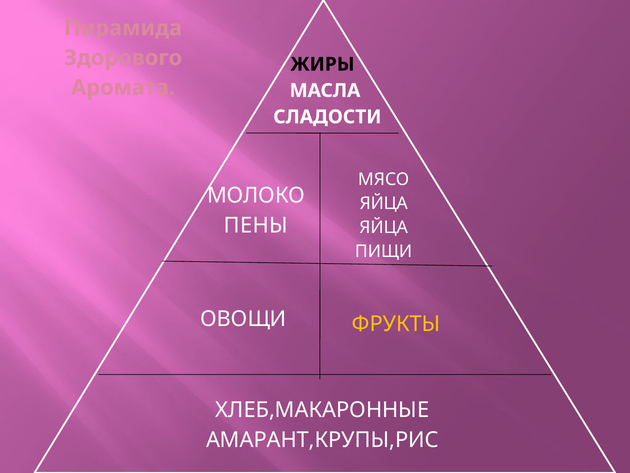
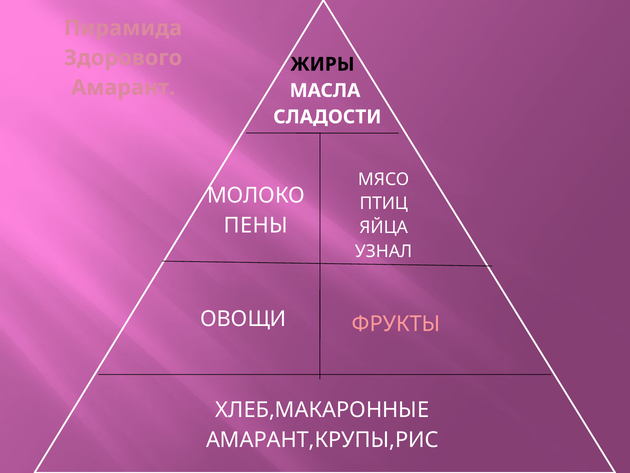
Аромата: Аромата -> Амарант (123, 88)
ЯЙЦА: ЯЙЦА -> ПТИЦ (384, 203)
ПИЩИ: ПИЩИ -> УЗНАЛ (384, 251)
ФРУКТЫ colour: yellow -> pink (396, 324)
